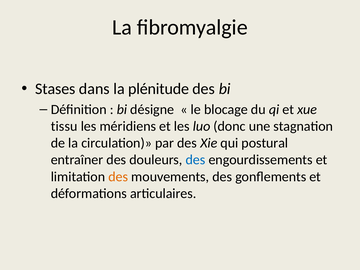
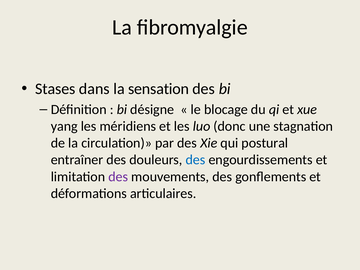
plénitude: plénitude -> sensation (159, 89)
tissu: tissu -> yang (64, 126)
des colour: orange -> purple (118, 177)
